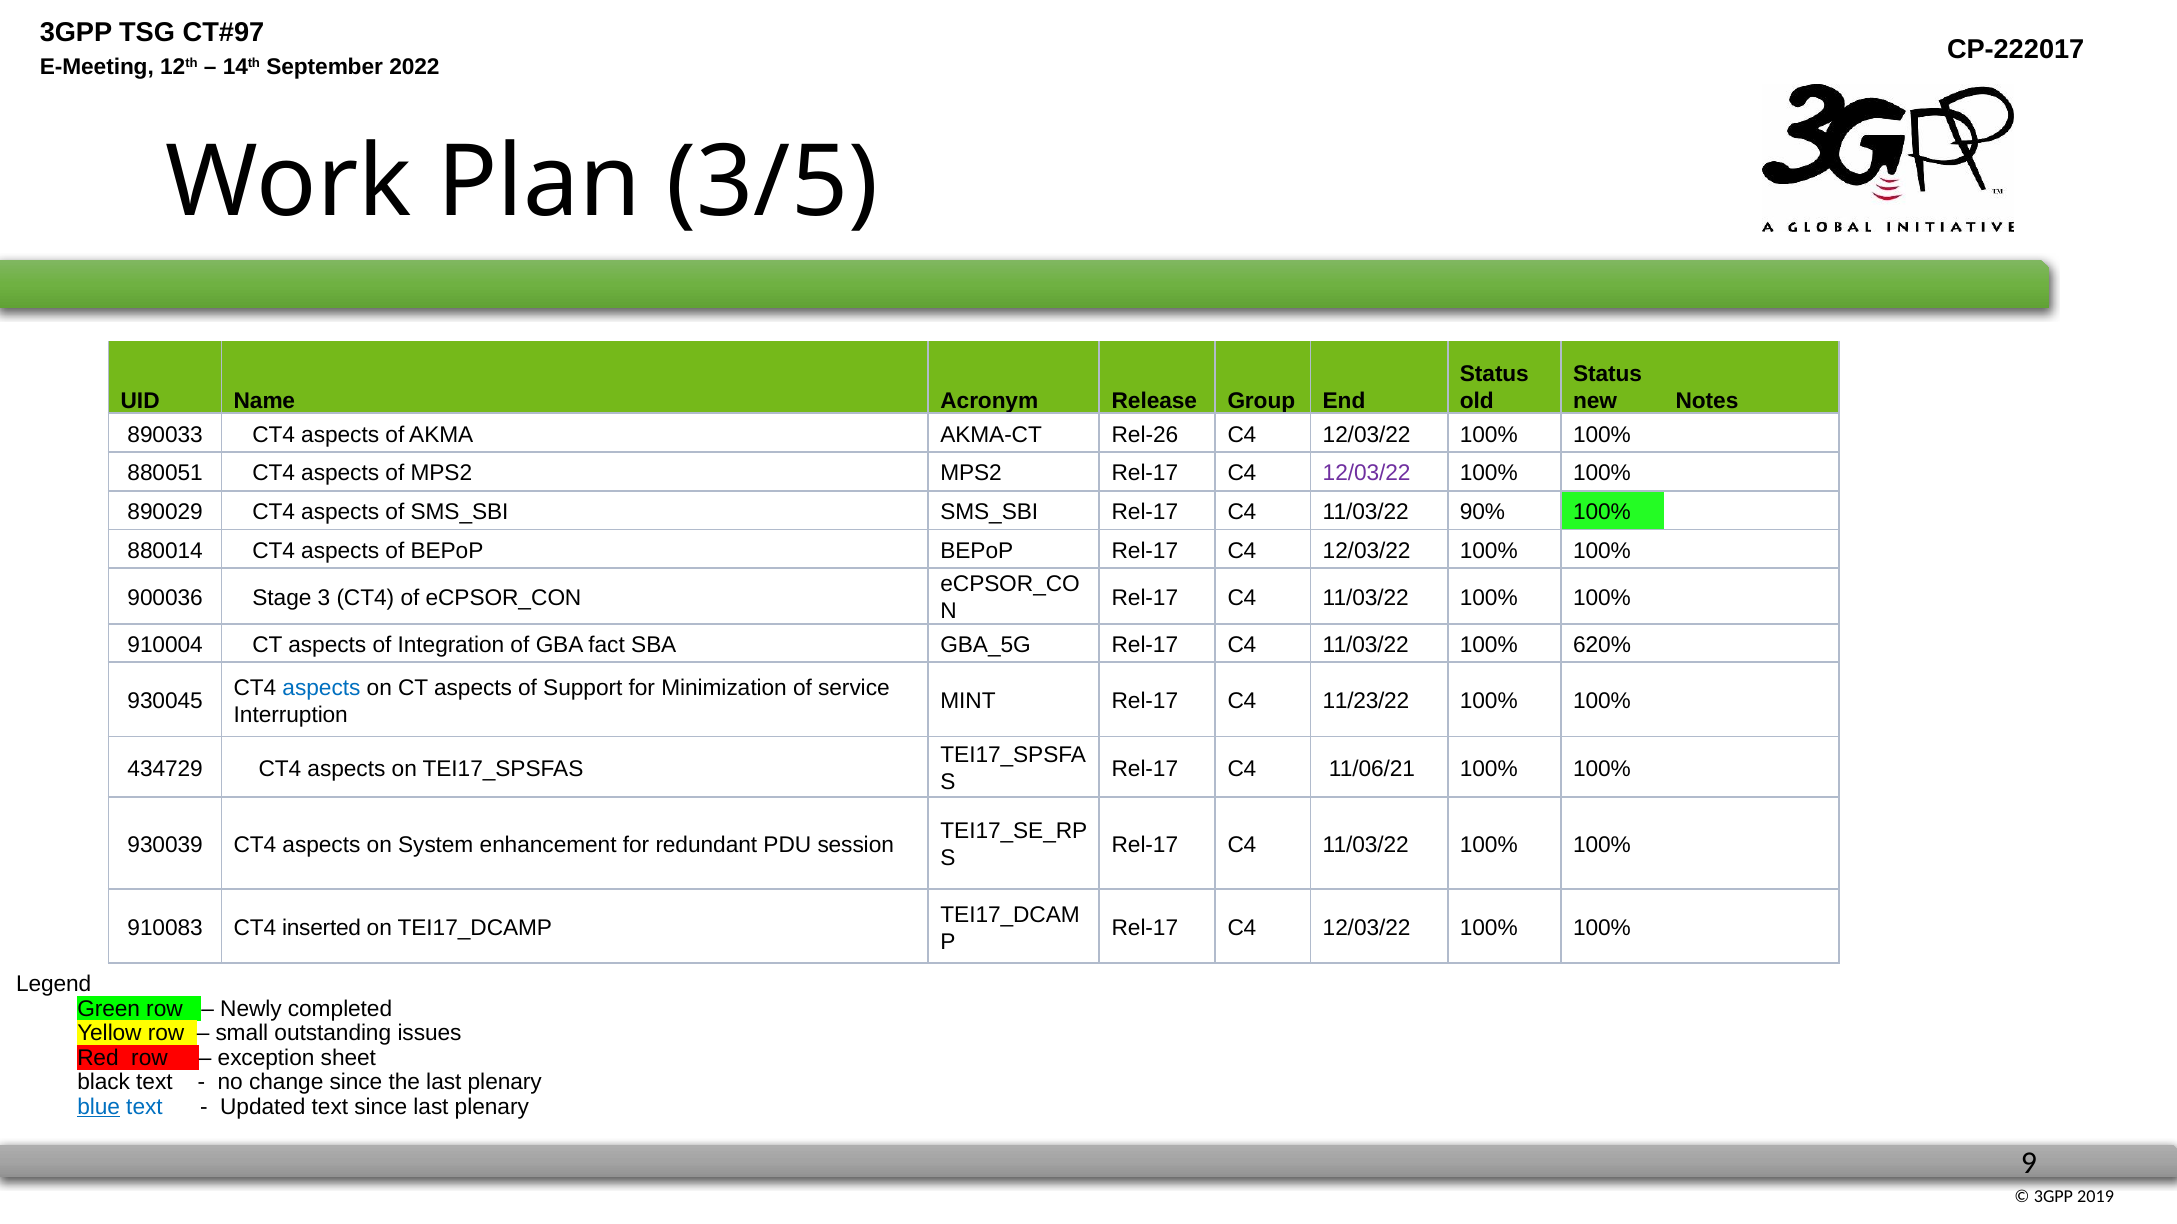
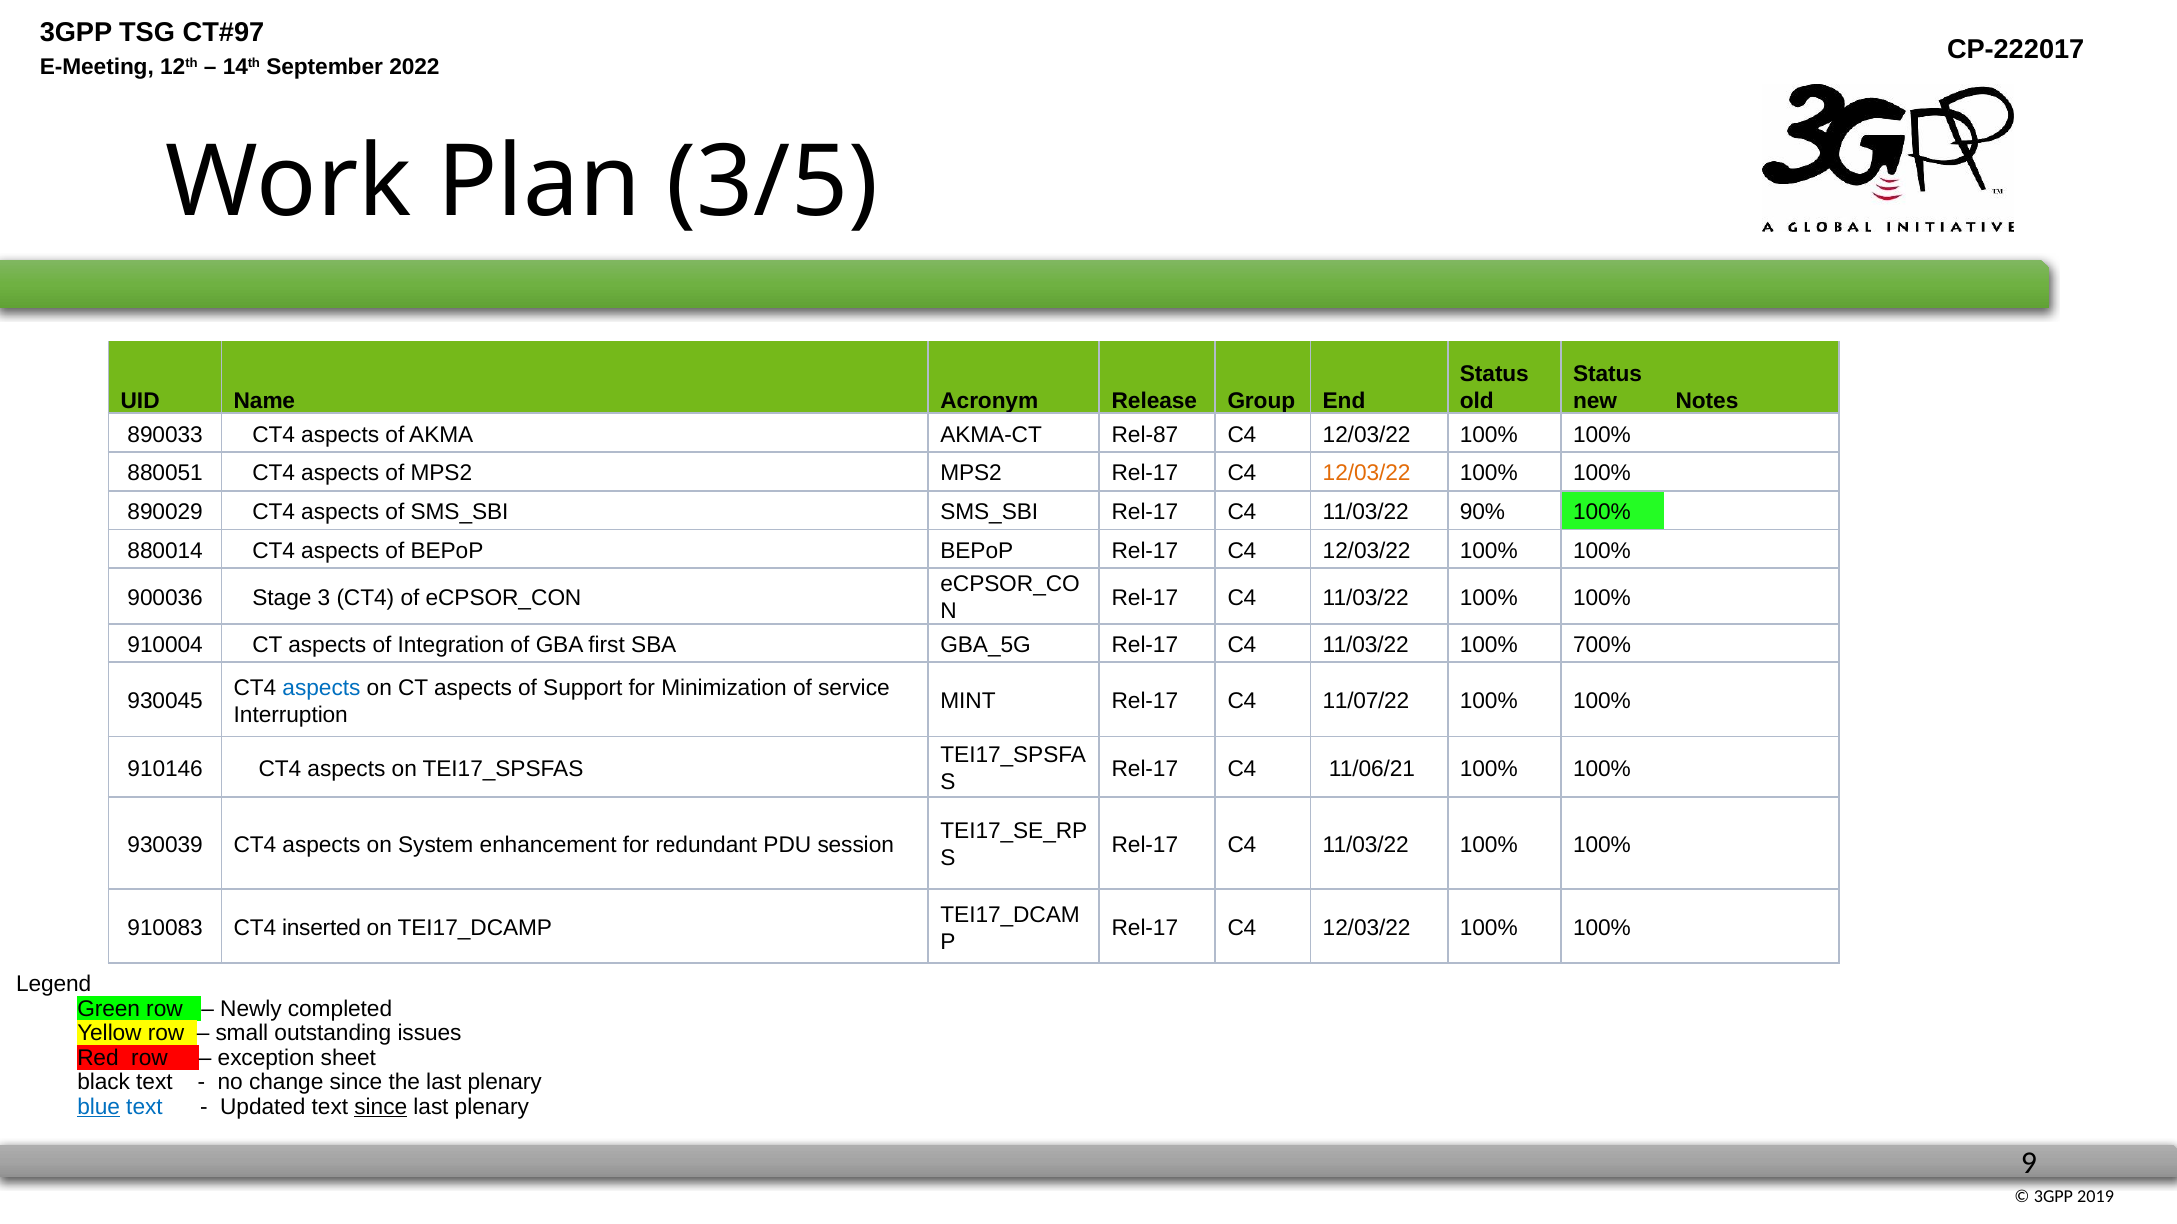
Rel-26: Rel-26 -> Rel-87 (1145, 435)
12/03/22 colour: purple -> orange (1367, 474)
fact: fact -> first (607, 645)
620%: 620% -> 700% (1602, 645)
11/23/22: 11/23/22 -> 11/07/22 (1366, 702)
434729: 434729 -> 910146 (165, 769)
since underline: none -> present (381, 1107)
